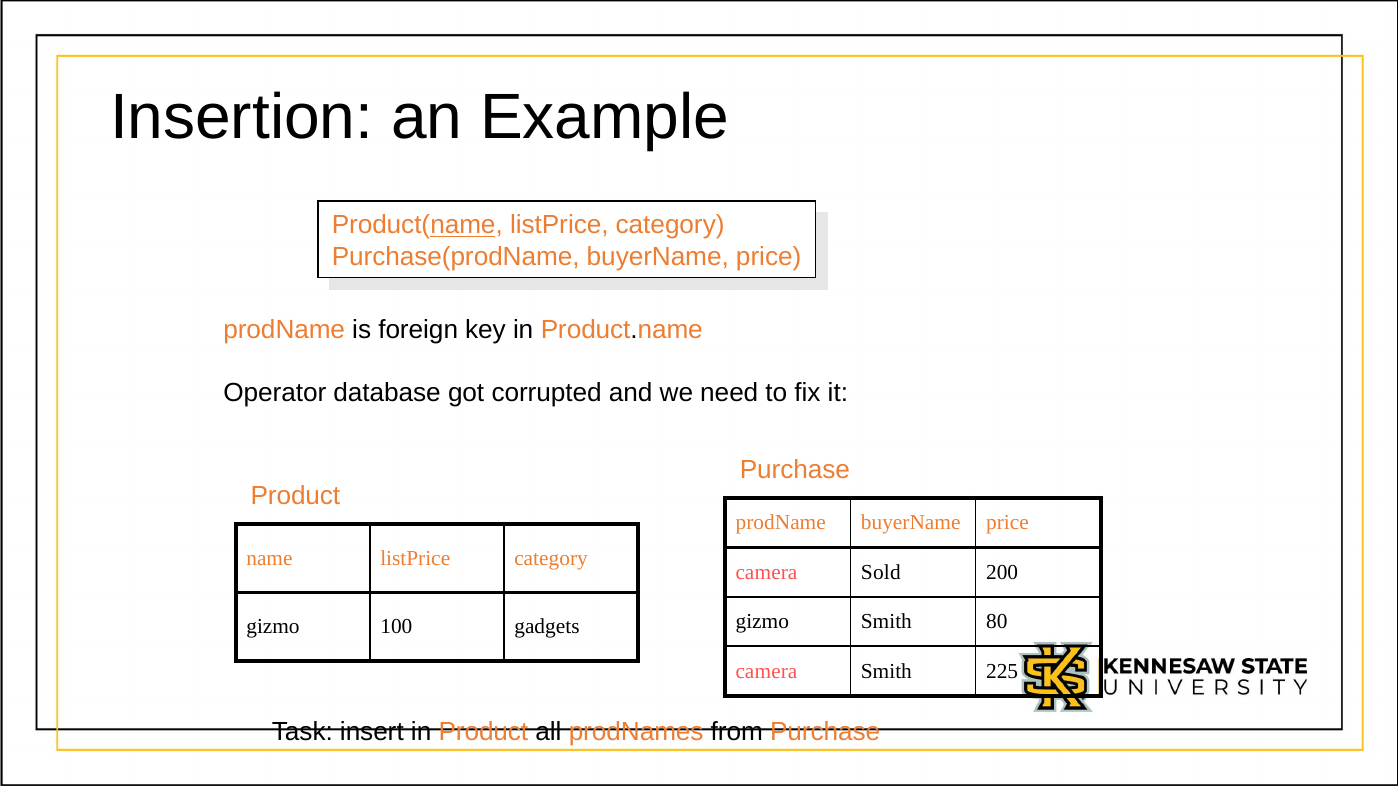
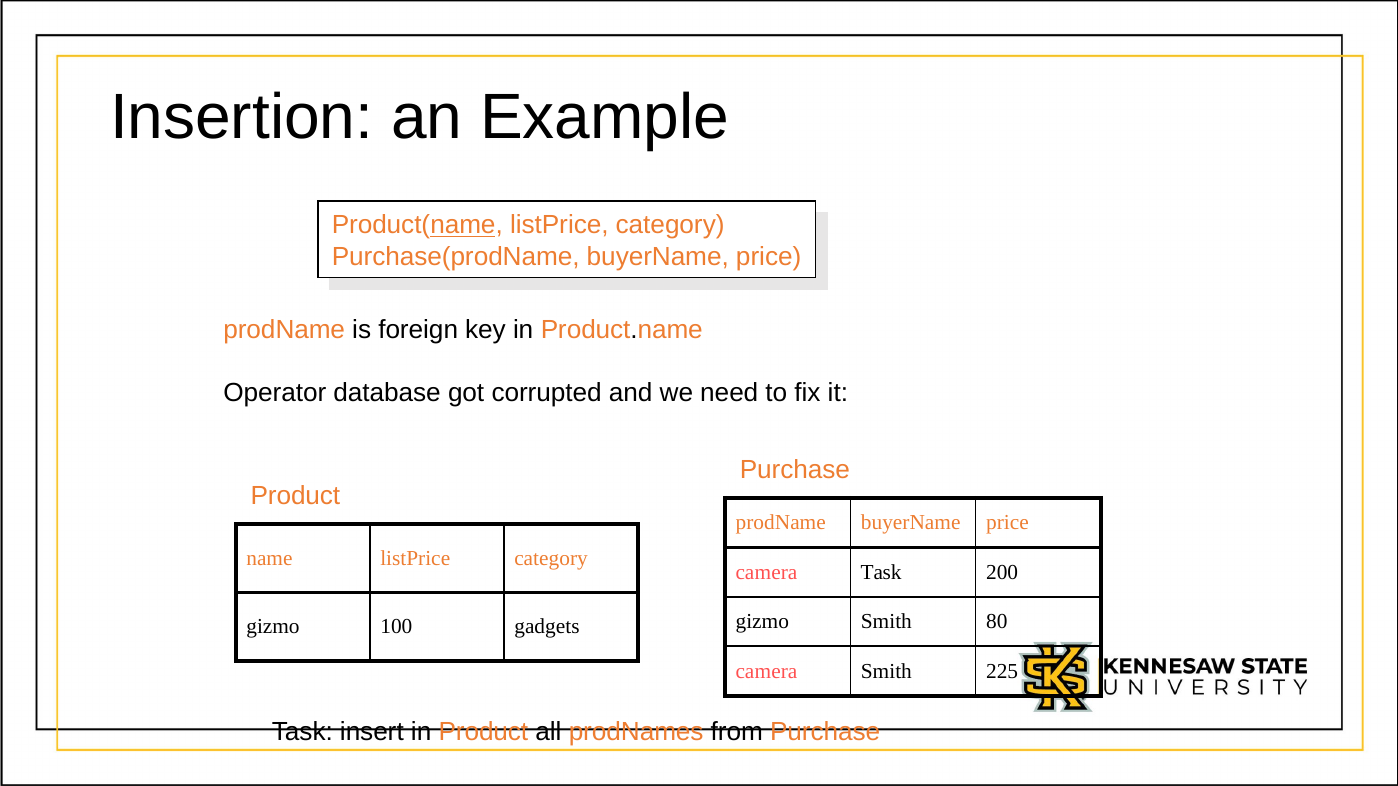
camera Sold: Sold -> Task (881, 572)
